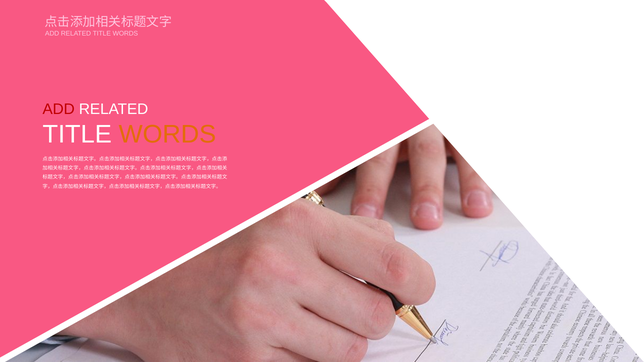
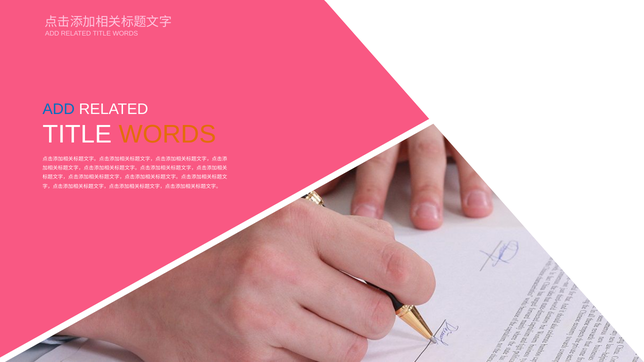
ADD colour: red -> blue (59, 109)
